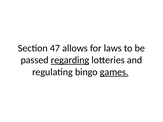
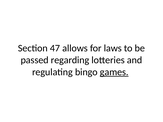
regarding underline: present -> none (70, 60)
